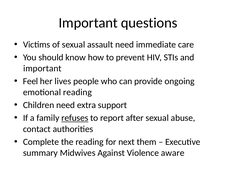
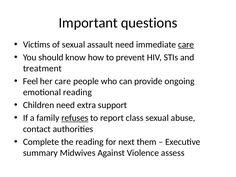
care underline: none -> present (186, 44)
important: important -> treatment (42, 68)
her lives: lives -> care (63, 81)
after: after -> class (135, 118)
aware: aware -> assess (173, 153)
